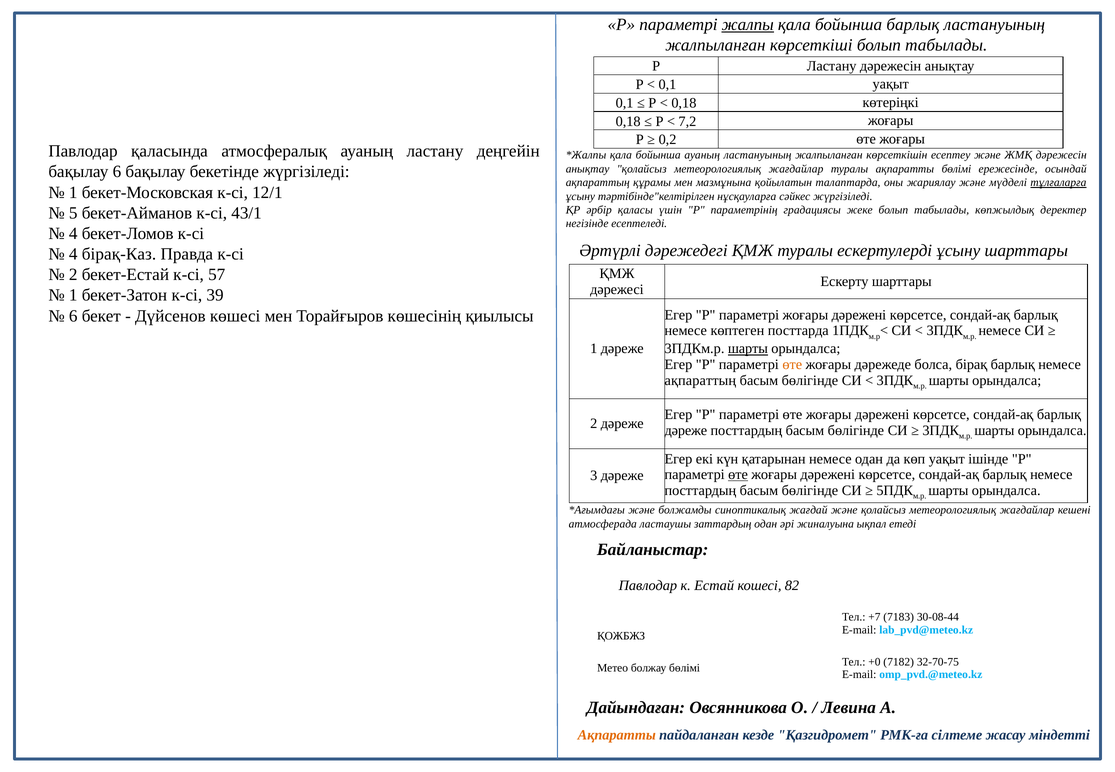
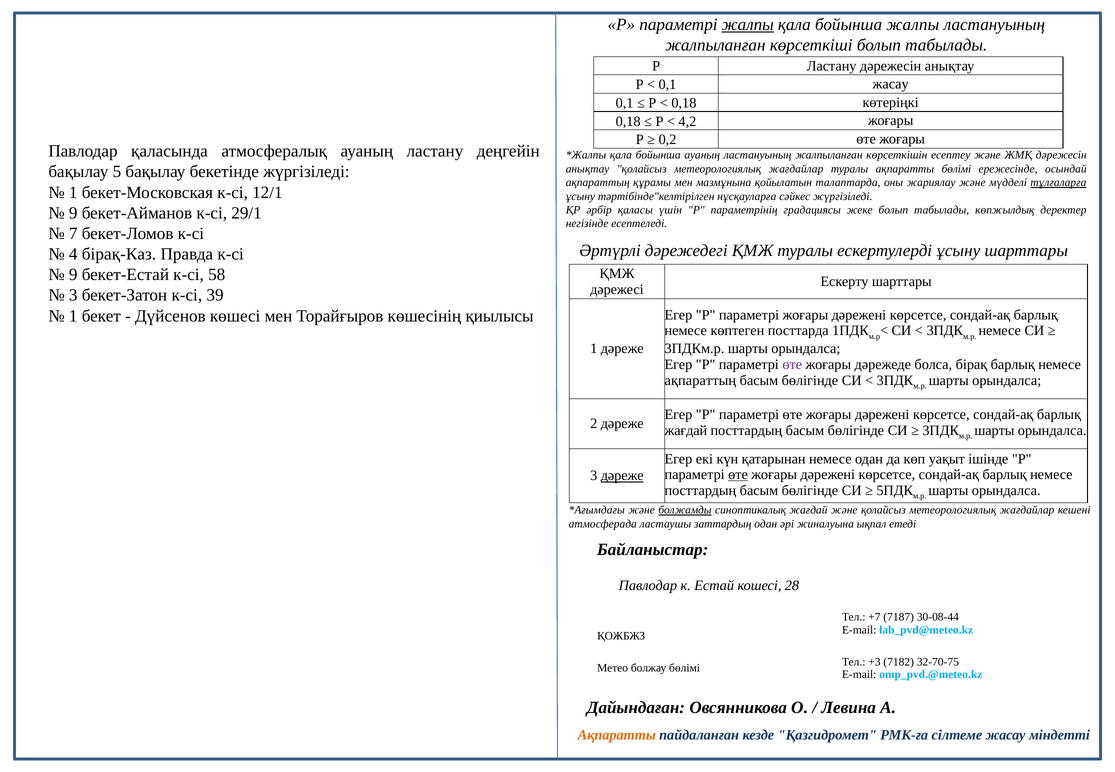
бойынша барлық: барлық -> жалпы (913, 25)
0,1 уақыт: уақыт -> жасау (891, 84)
7,2: 7,2 -> 4,2 (687, 121)
бақылау 6: 6 -> 5 (117, 172)
5: 5 -> 9 (73, 213)
43/1: 43/1 -> 29/1 (247, 213)
4: 4 -> 7 (73, 234)
2: 2 -> 9 (73, 275)
57: 57 -> 58 (217, 275)
1: 1 -> 3 (73, 295)
6: 6 -> 1 (73, 316)
шарты underline: present -> none (748, 349)
өте colour: orange -> purple (792, 365)
дәреже: дәреже -> жағдай (686, 430)
дәреже underline: none -> present (622, 476)
болжамды underline: none -> present (685, 510)
82: 82 -> 28 (792, 585)
7183: 7183 -> 7187 (899, 617)
+0: +0 -> +3 (874, 662)
